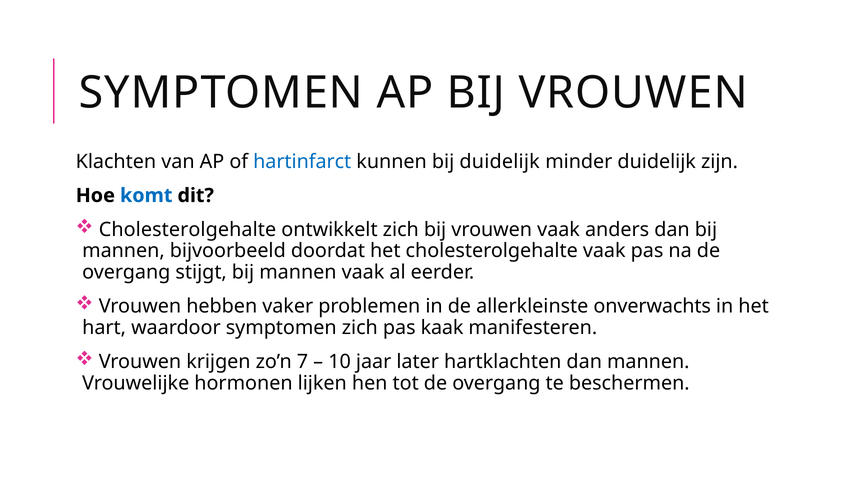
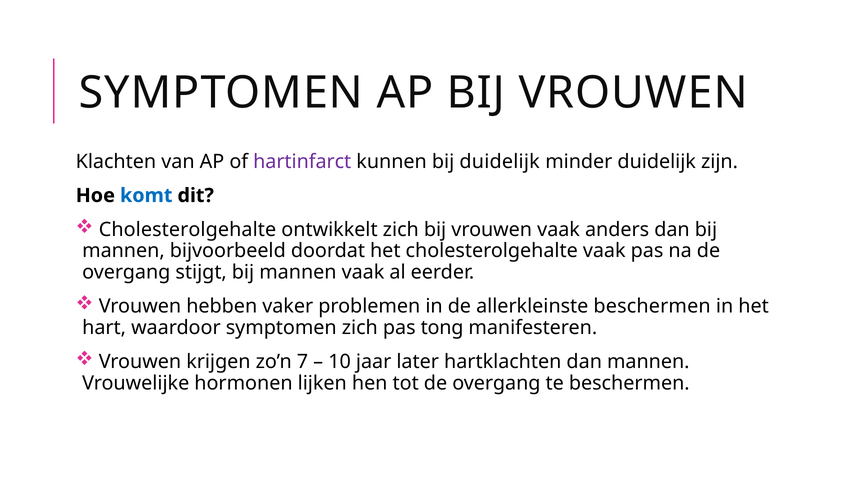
hartinfarct colour: blue -> purple (302, 161)
allerkleinste onverwachts: onverwachts -> beschermen (652, 306)
kaak: kaak -> tong (442, 327)
